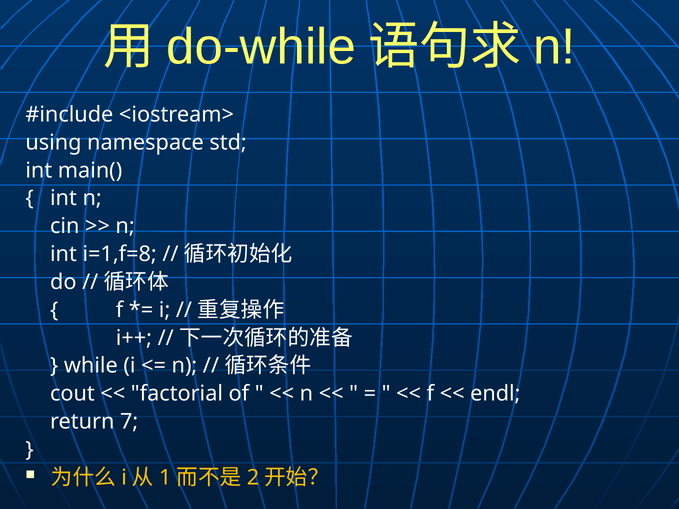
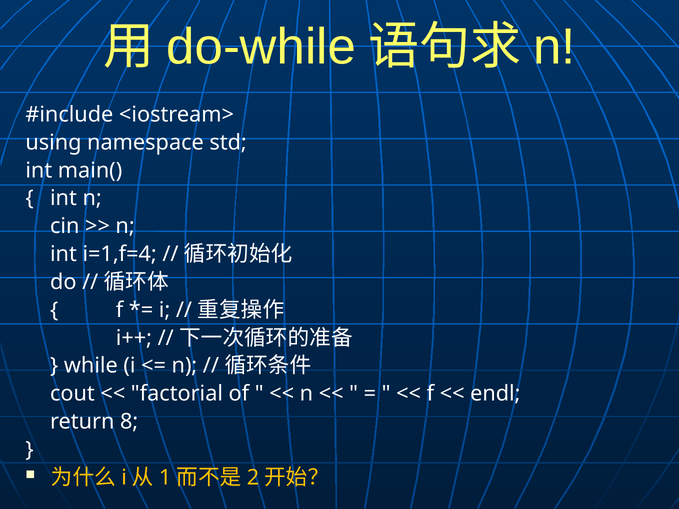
i=1,f=8: i=1,f=8 -> i=1,f=4 (120, 254)
7: 7 -> 8 (129, 422)
